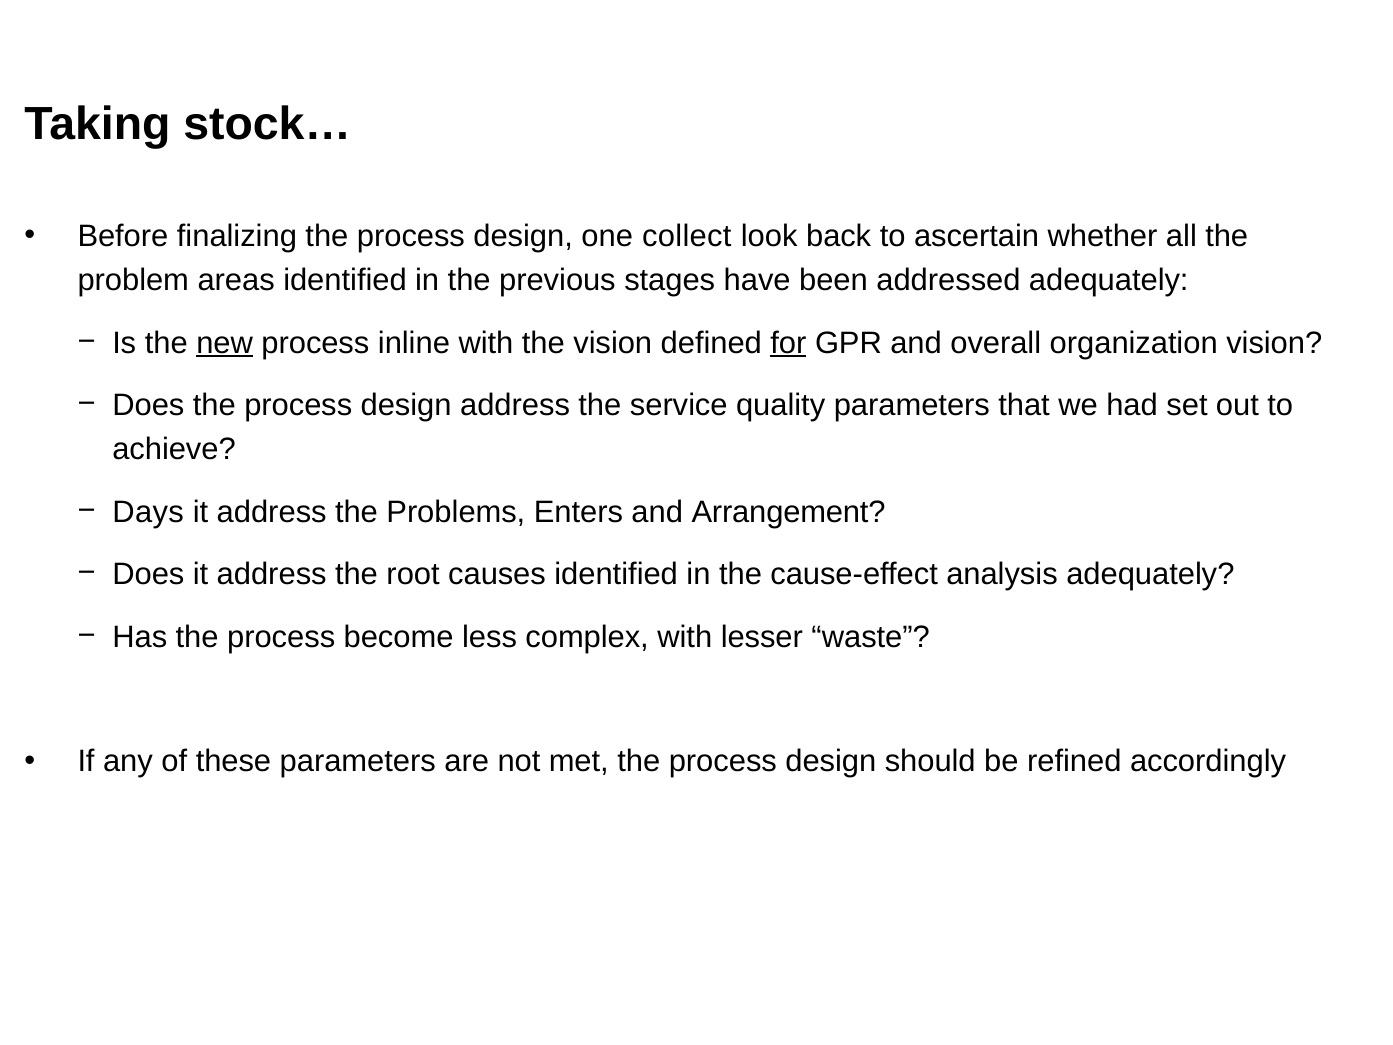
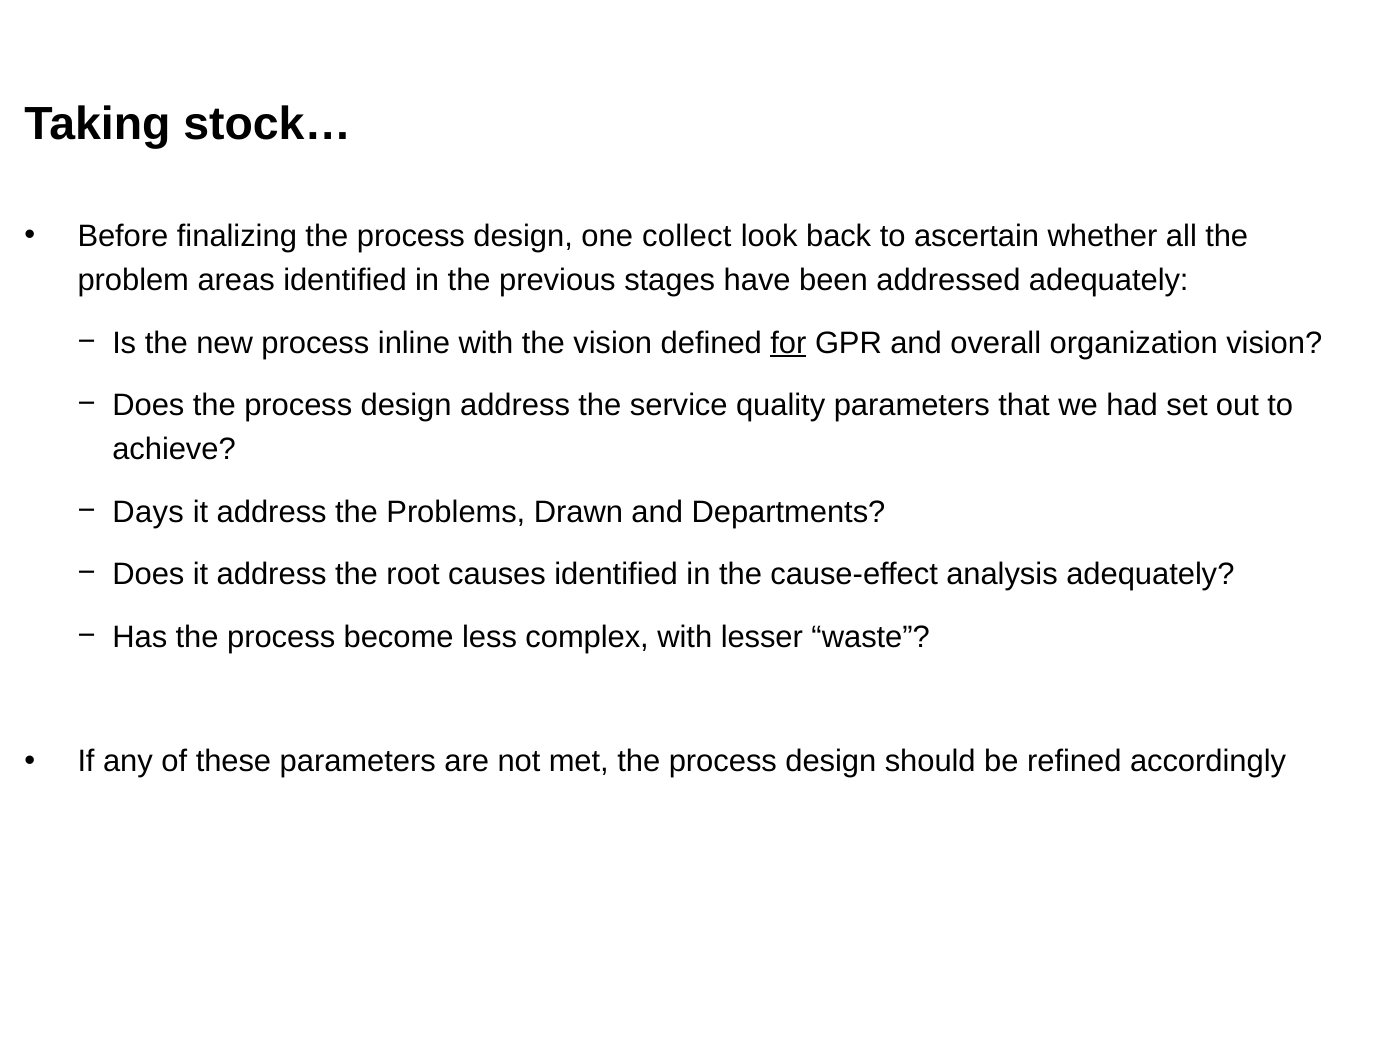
new underline: present -> none (225, 343)
Enters: Enters -> Drawn (578, 512)
Arrangement: Arrangement -> Departments (788, 512)
